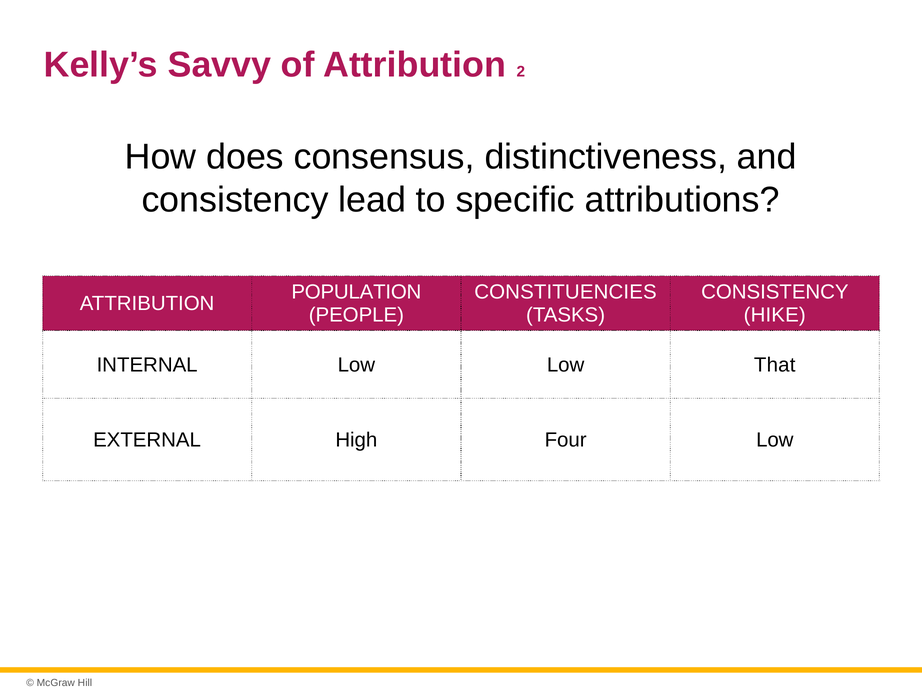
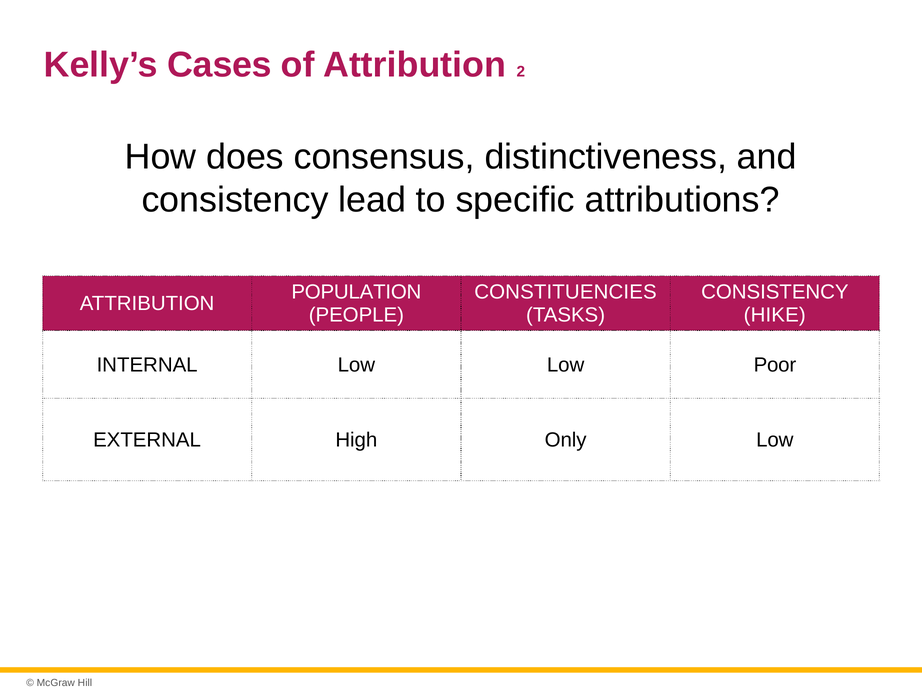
Savvy: Savvy -> Cases (220, 65)
That: That -> Poor (775, 365)
Four: Four -> Only (566, 440)
